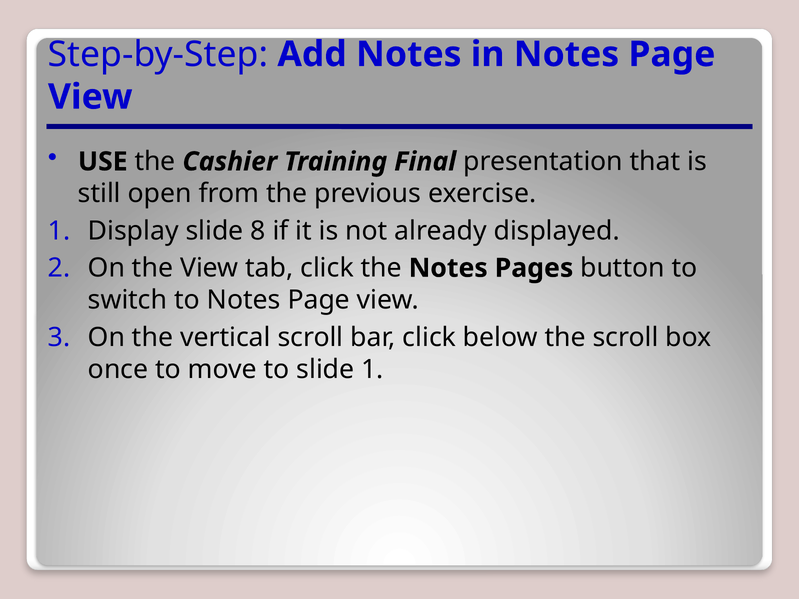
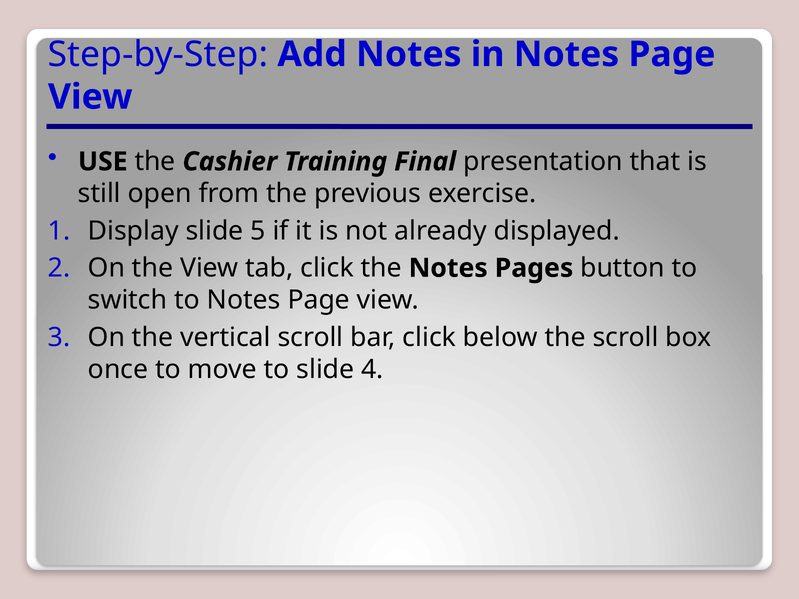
8: 8 -> 5 (258, 231)
slide 1: 1 -> 4 (372, 369)
